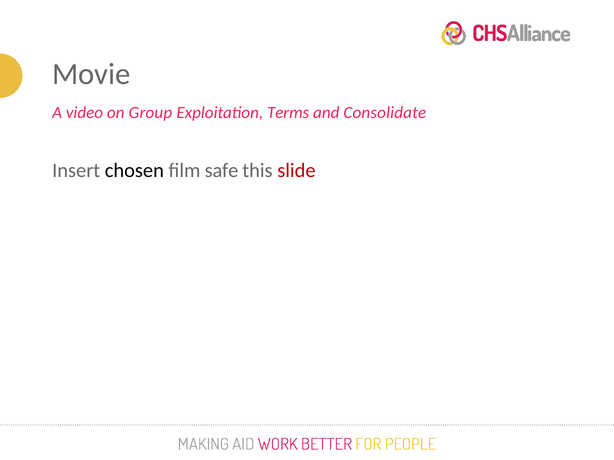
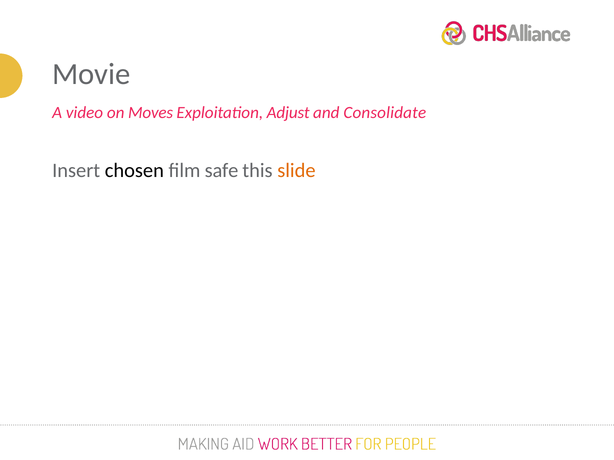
Group: Group -> Moves (151, 113)
Terms: Terms -> Adjust (288, 113)
slide colour: red -> orange (296, 171)
